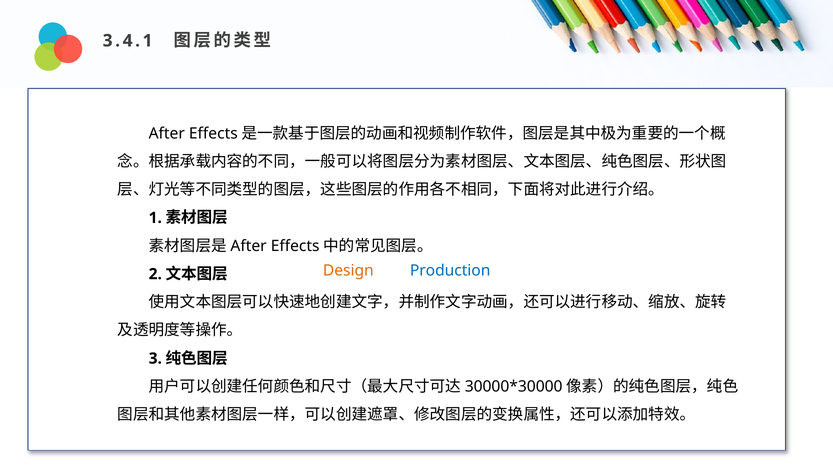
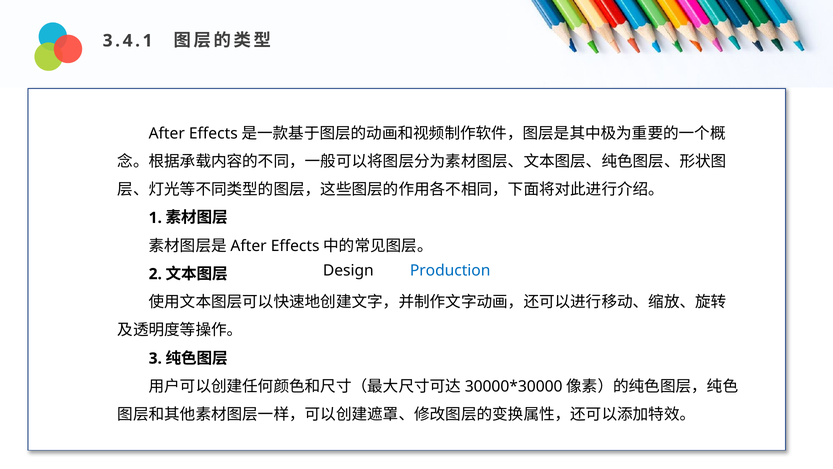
Design colour: orange -> black (348, 270)
